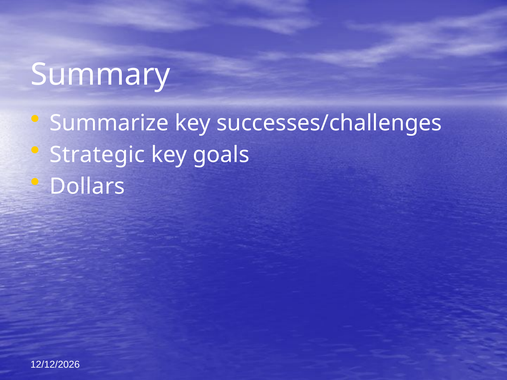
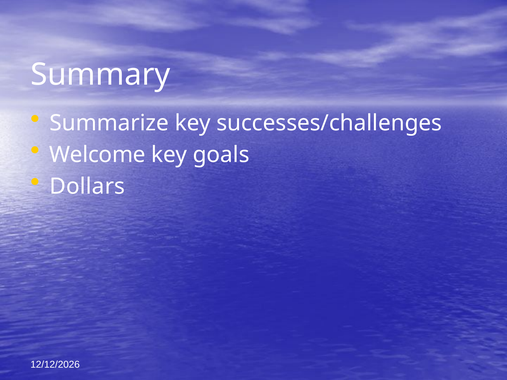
Strategic: Strategic -> Welcome (97, 155)
